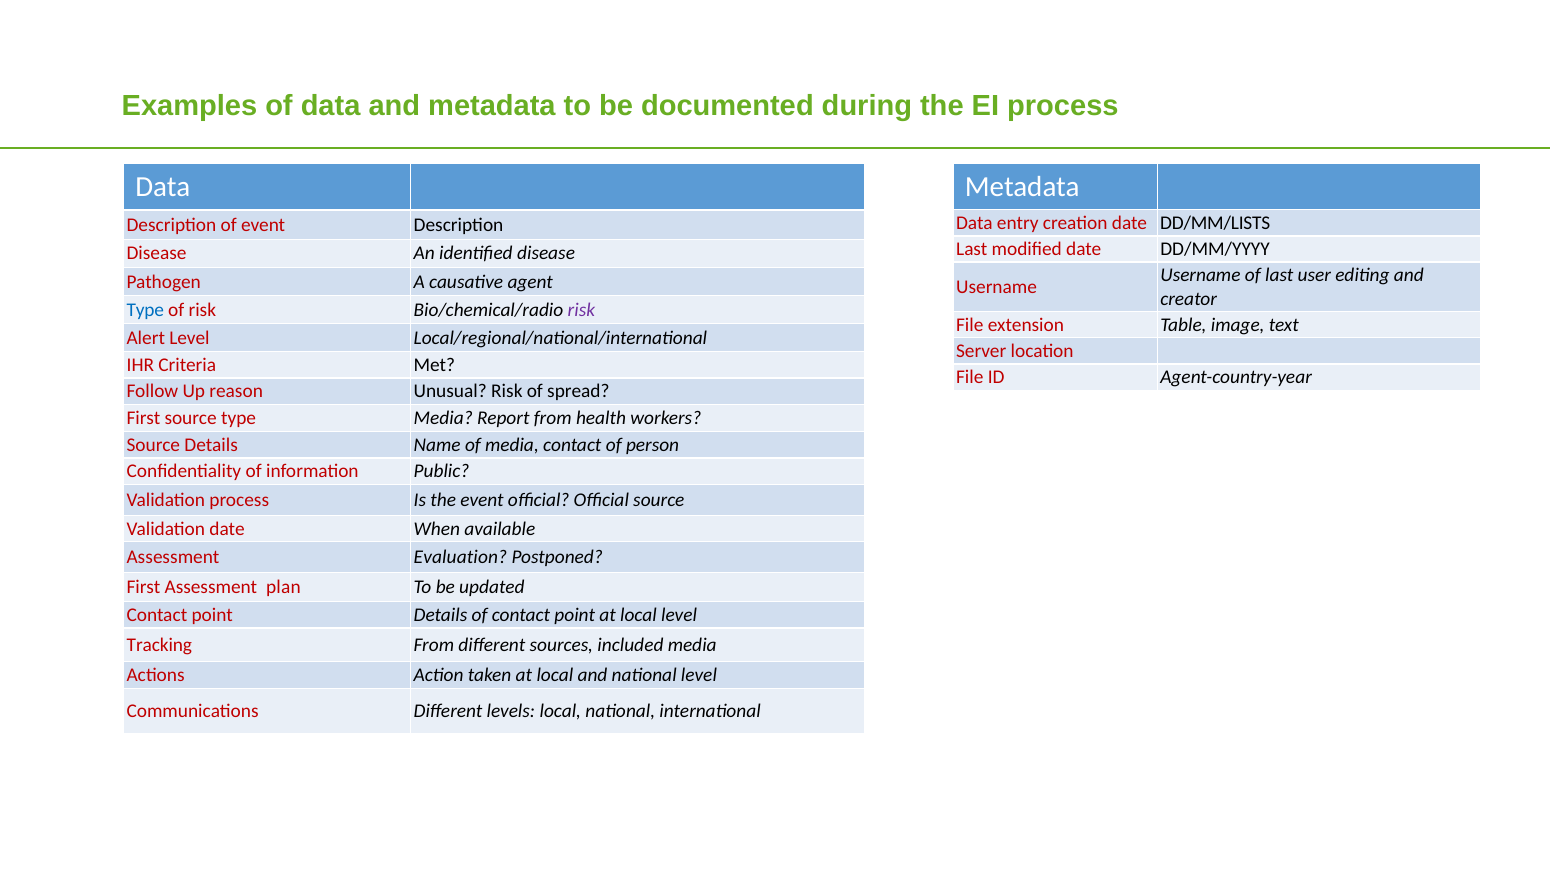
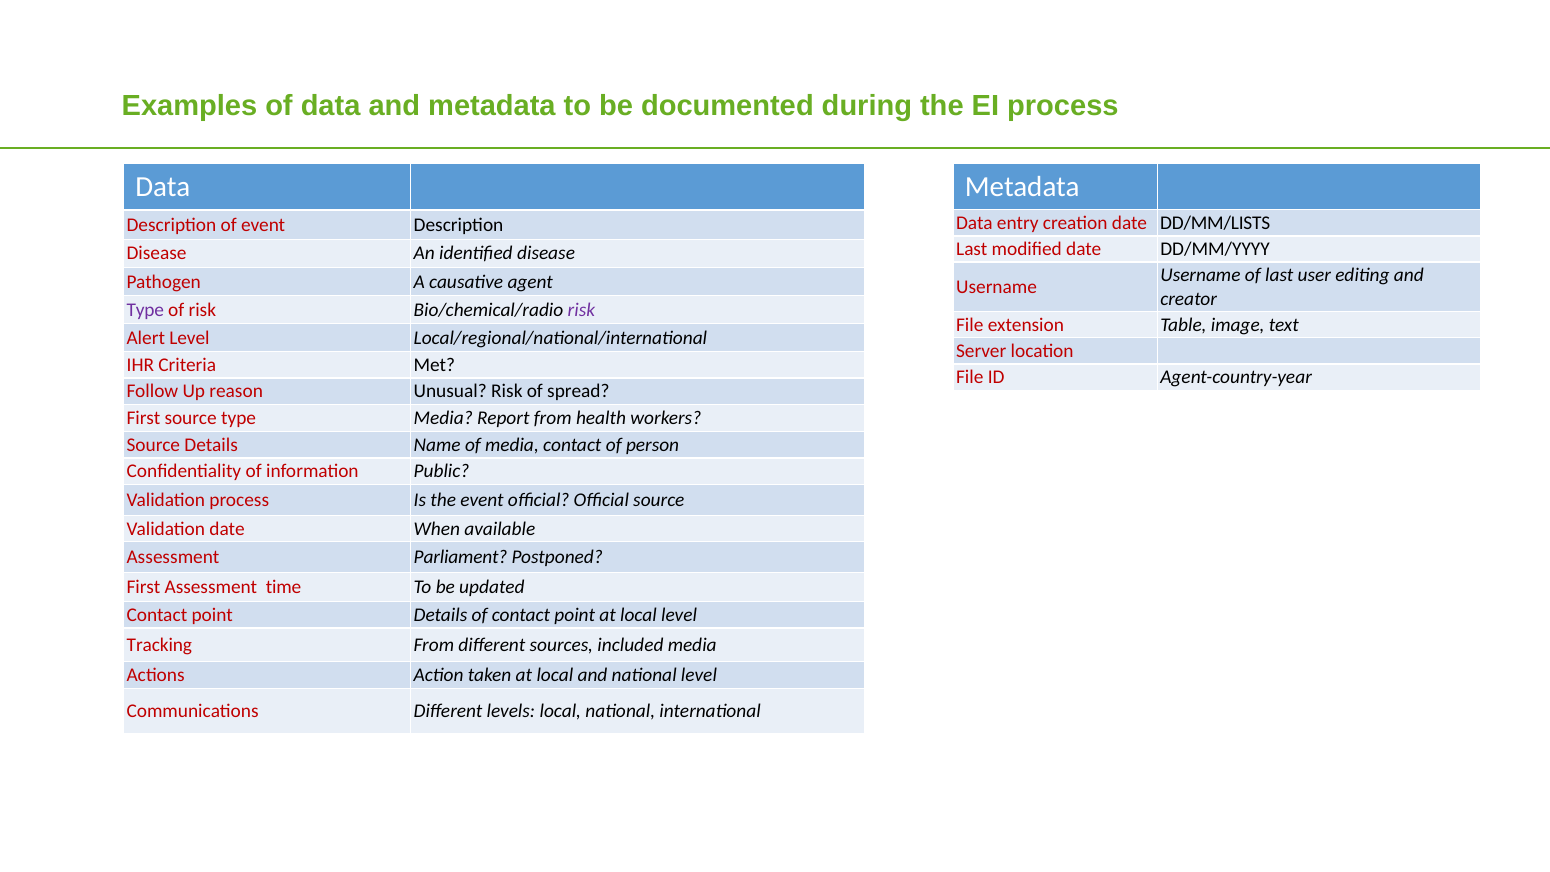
Type colour: blue -> purple (145, 310)
Evaluation: Evaluation -> Parliament (461, 557)
plan: plan -> time (284, 587)
